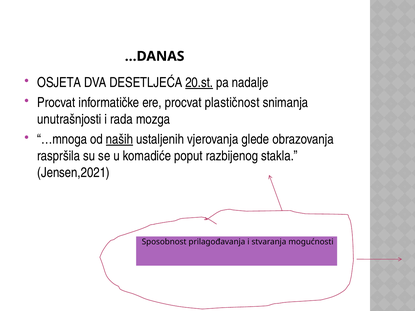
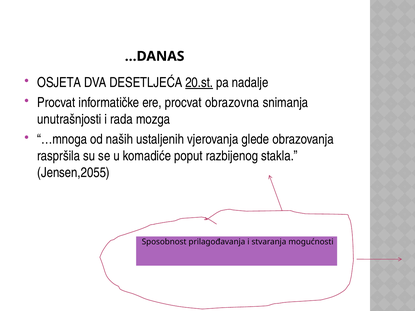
plastičnost: plastičnost -> obrazovna (232, 103)
naših underline: present -> none (119, 139)
Jensen,2021: Jensen,2021 -> Jensen,2055 (74, 173)
